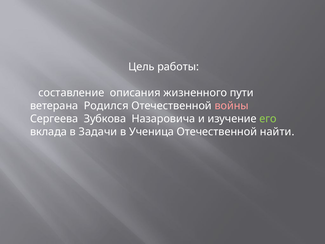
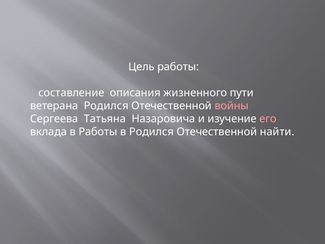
Зубкова: Зубкова -> Татьяна (105, 119)
его colour: light green -> pink (268, 119)
в Задачи: Задачи -> Работы (98, 132)
в Ученица: Ученица -> Родился (151, 132)
